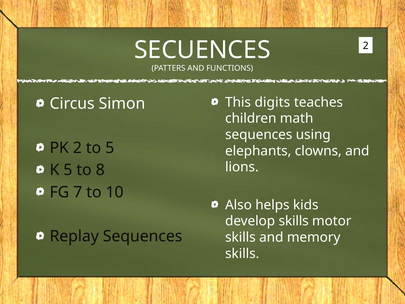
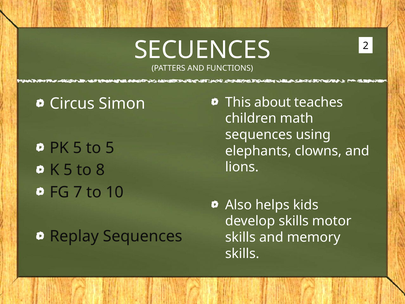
digits: digits -> about (273, 102)
PK 2: 2 -> 5 (77, 148)
